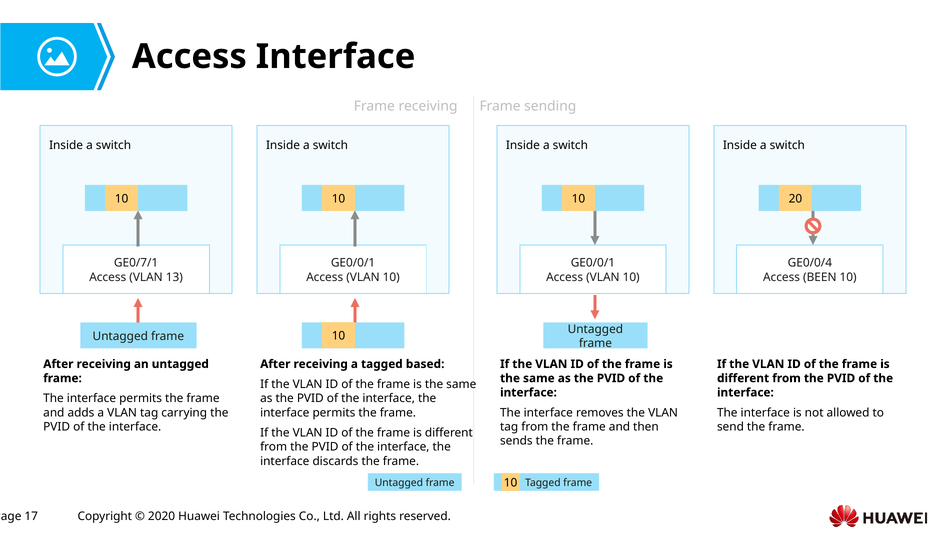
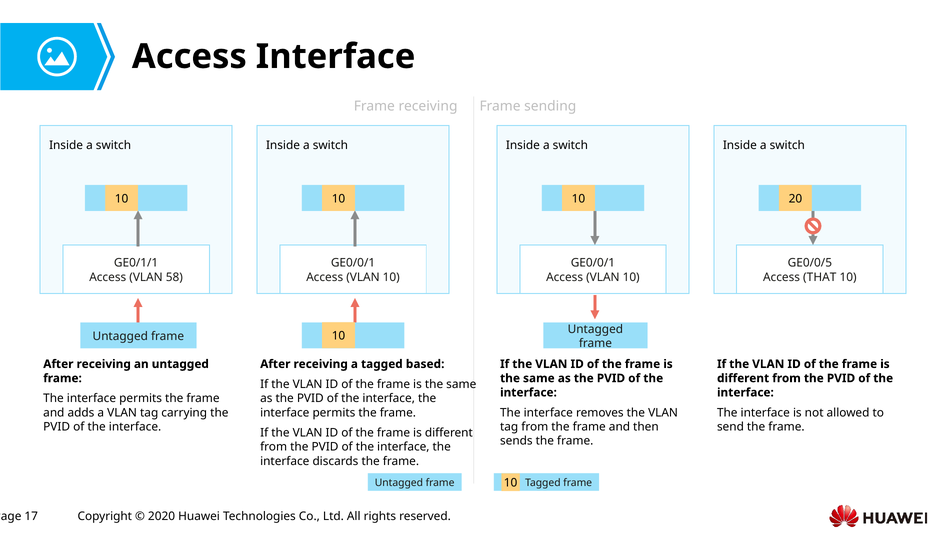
GE0/7/1: GE0/7/1 -> GE0/1/1 (136, 263)
GE0/0/4: GE0/0/4 -> GE0/0/5 (810, 263)
13: 13 -> 58 (174, 277)
BEEN: BEEN -> THAT (820, 277)
